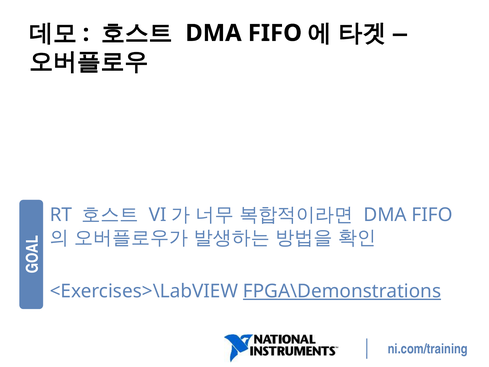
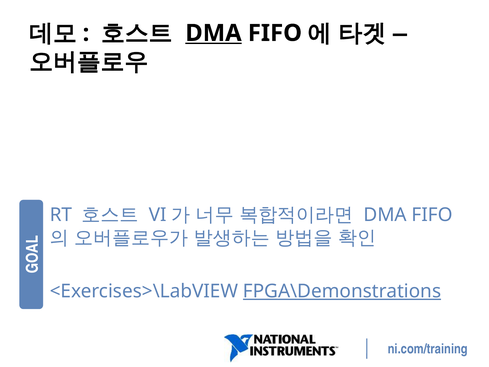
DMA underline: none -> present (213, 33)
